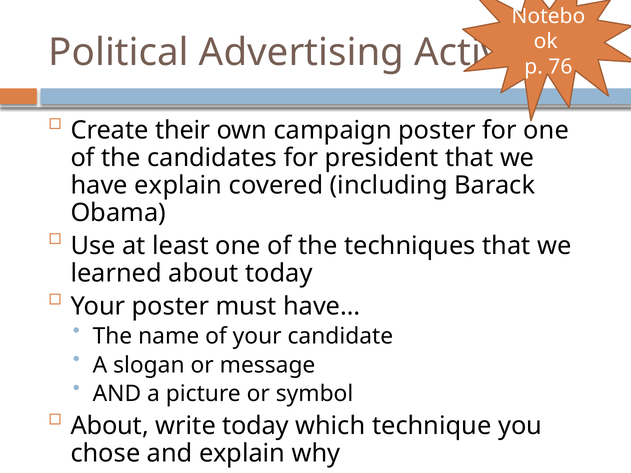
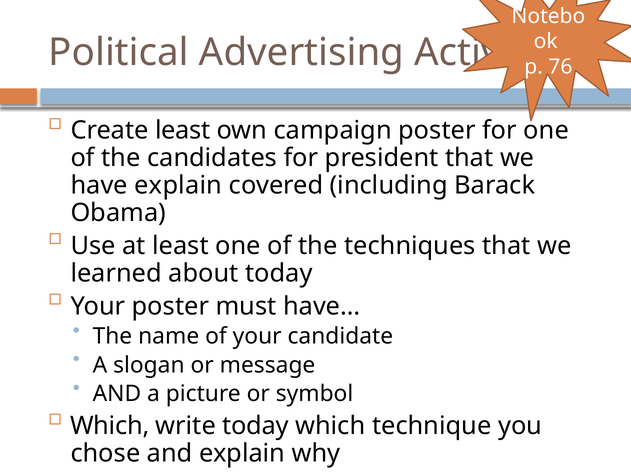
Create their: their -> least (183, 131)
About: About -> Which (110, 426)
